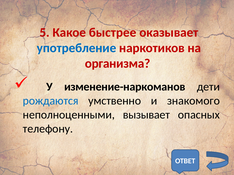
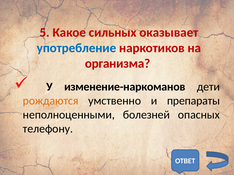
быстрее: быстрее -> сильных (113, 32)
рождаются colour: blue -> orange (51, 101)
знакомого: знакомого -> препараты (193, 101)
вызывает: вызывает -> болезней (146, 115)
